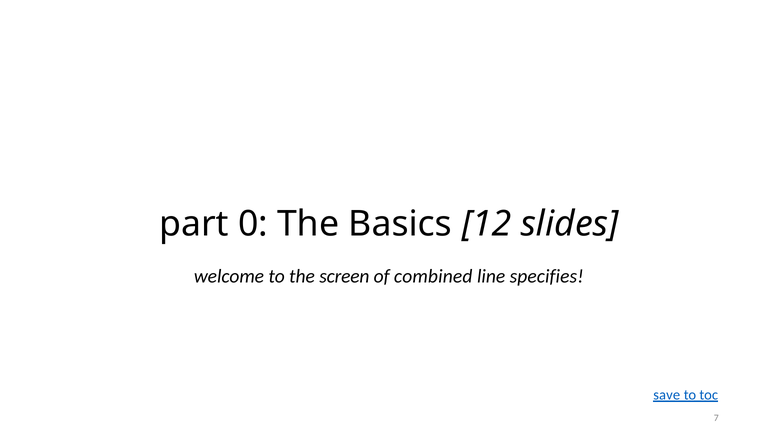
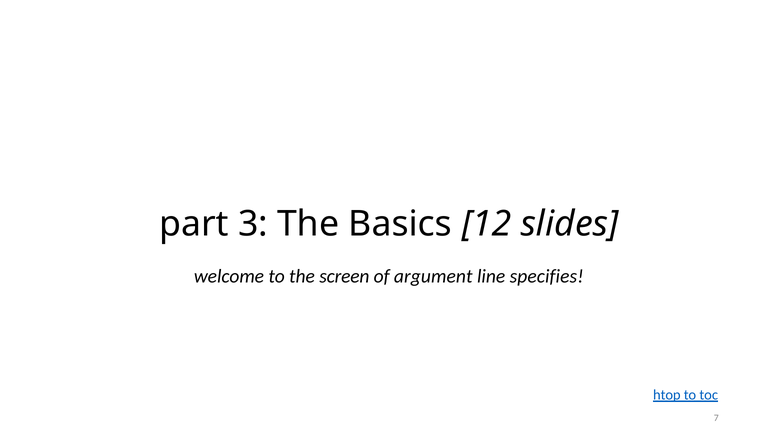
0: 0 -> 3 (253, 224)
combined: combined -> argument (433, 276)
save: save -> htop (667, 395)
